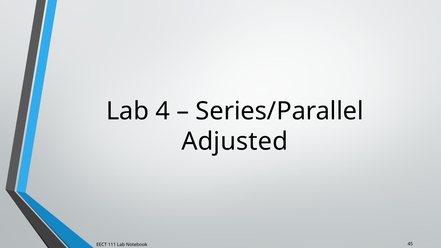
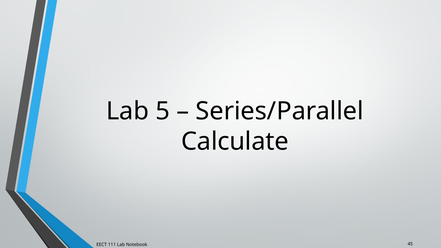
4: 4 -> 5 (163, 111)
Adjusted: Adjusted -> Calculate (235, 142)
